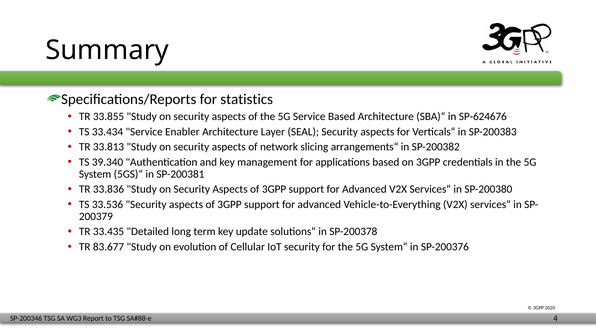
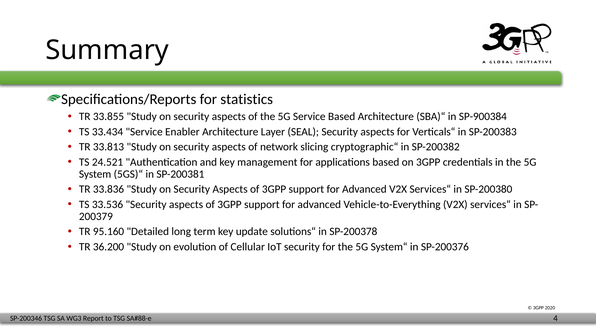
SP-624676: SP-624676 -> SP-900384 (483, 117)
arrangements“: arrangements“ -> cryptographic“ (365, 147)
39.340: 39.340 -> 24.521 (108, 162)
33.435: 33.435 -> 95.160 (109, 232)
83.677: 83.677 -> 36.200 (109, 247)
